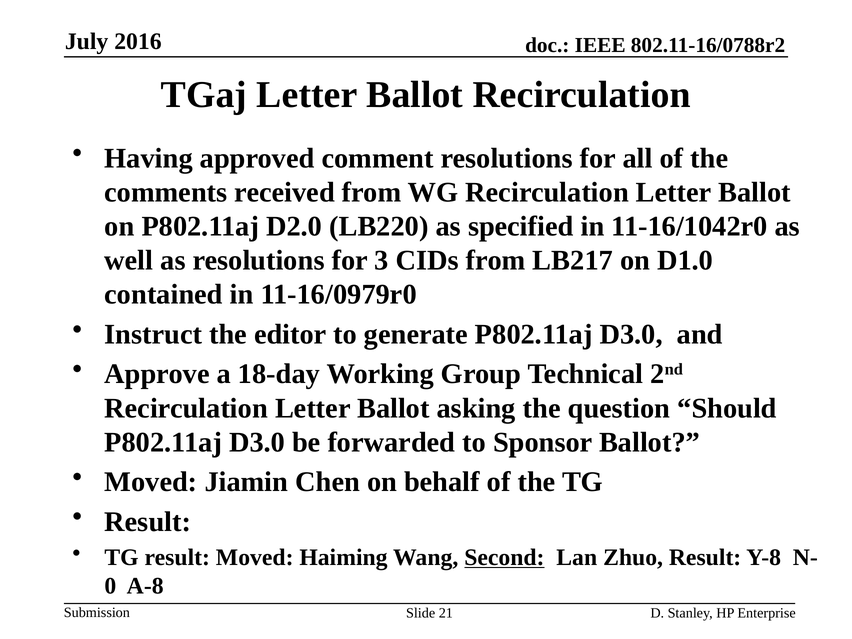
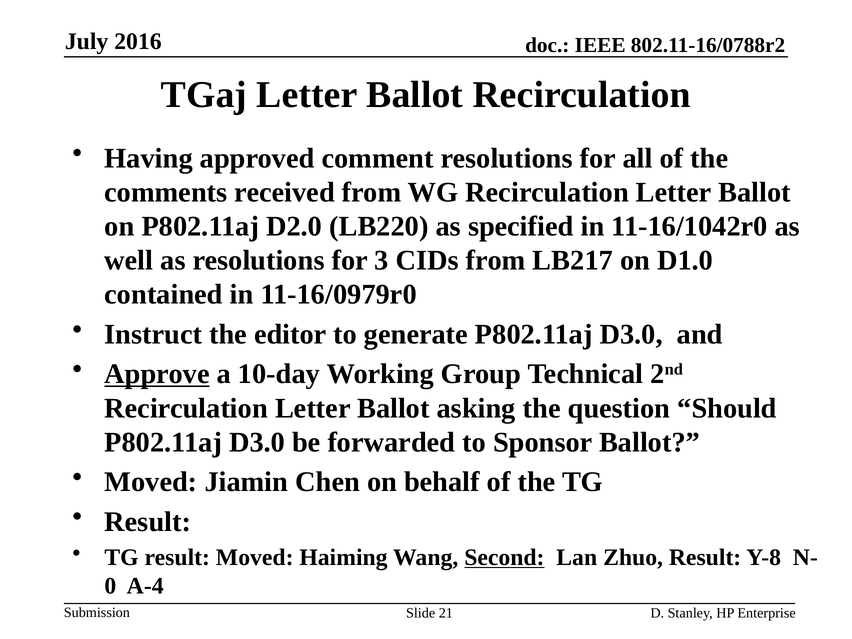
Approve underline: none -> present (157, 374)
18-day: 18-day -> 10-day (279, 374)
A-8: A-8 -> A-4 (145, 586)
